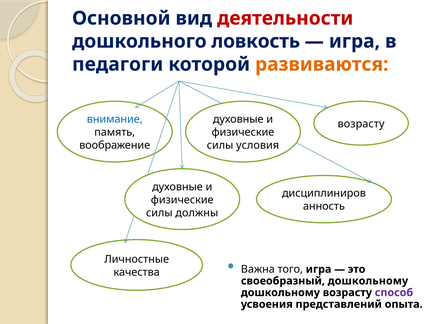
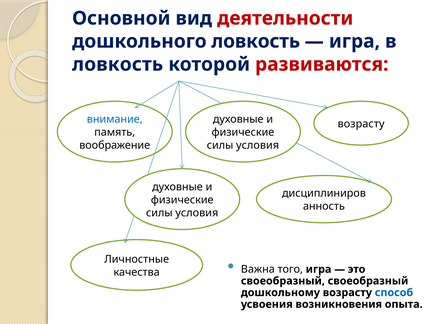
педагоги: педагоги -> ловкость (118, 64)
развиваются colour: orange -> red (322, 64)
должны: должны -> условия (197, 213)
своеобразный дошкольному: дошкольному -> своеобразный (368, 281)
способ colour: purple -> blue (394, 293)
представлений: представлений -> возникновения (339, 304)
